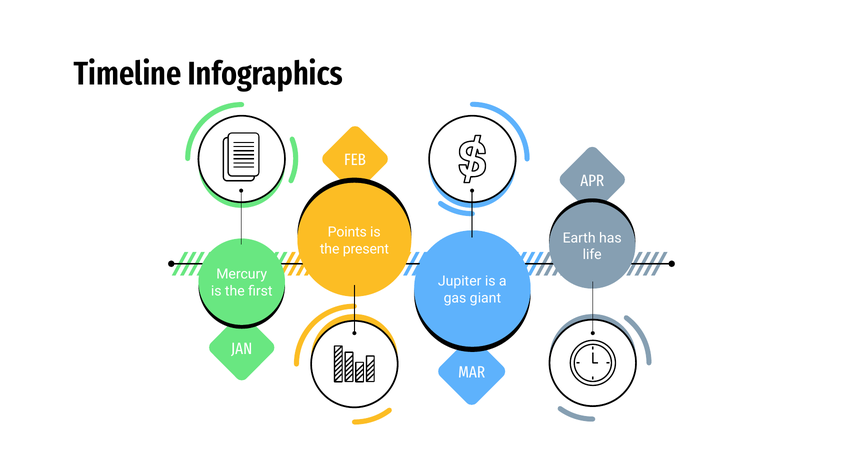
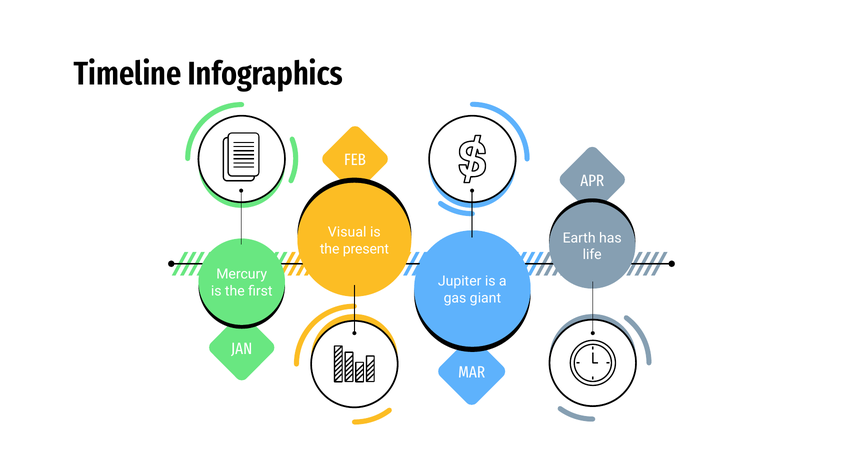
Points: Points -> Visual (347, 232)
